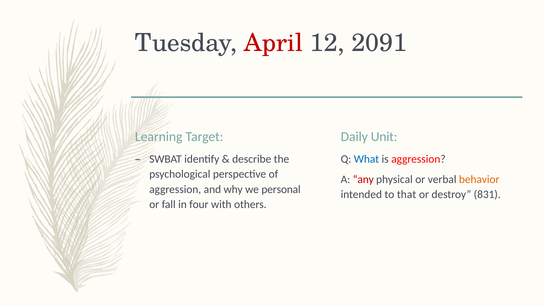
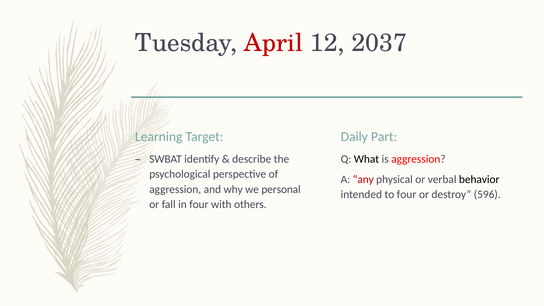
2091: 2091 -> 2037 (379, 43)
Unit: Unit -> Part (384, 137)
What colour: blue -> black (366, 159)
behavior colour: orange -> black (479, 179)
to that: that -> four (407, 195)
831: 831 -> 596 (487, 195)
